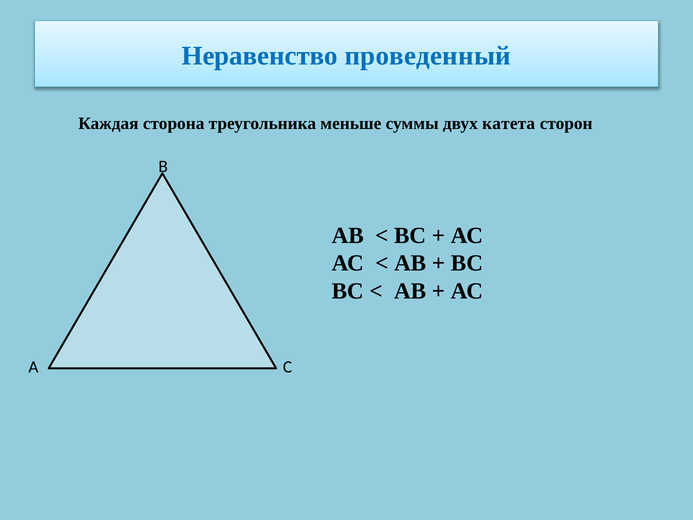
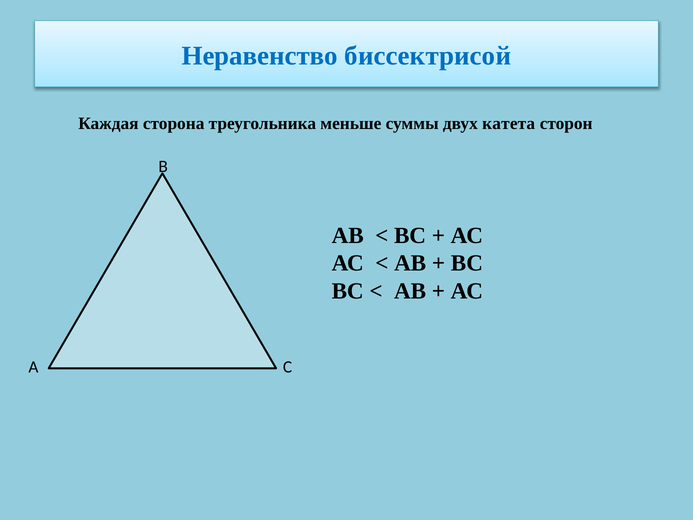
проведенный: проведенный -> биссектрисой (428, 56)
